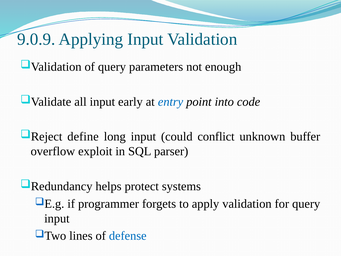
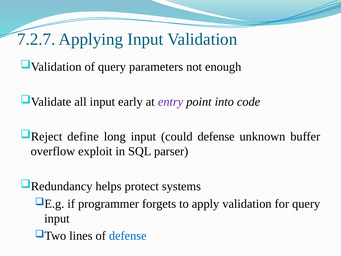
9.0.9: 9.0.9 -> 7.2.7 (36, 39)
entry colour: blue -> purple (171, 102)
could conflict: conflict -> defense (216, 136)
